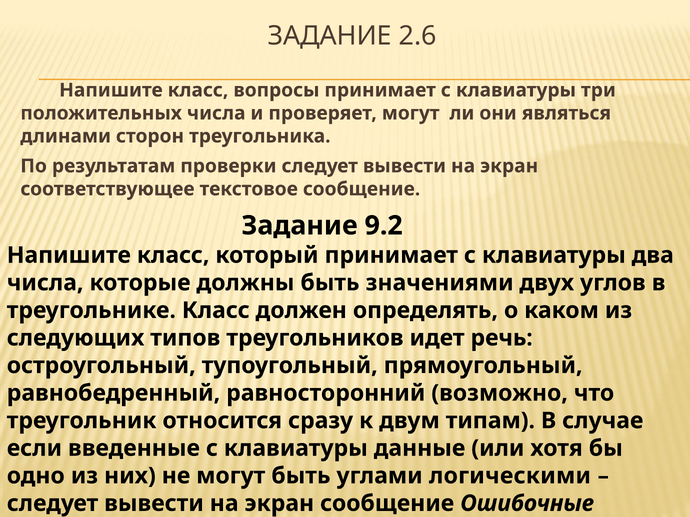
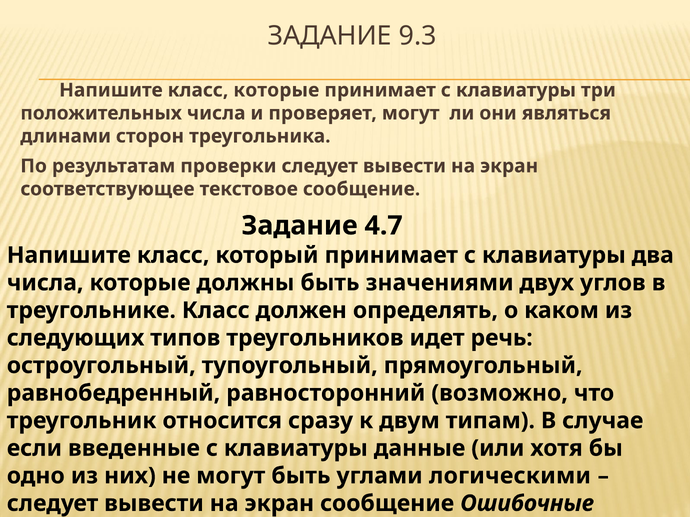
2.6: 2.6 -> 9.3 (418, 36)
класс вопросы: вопросы -> которые (276, 90)
9.2: 9.2 -> 4.7 (384, 226)
